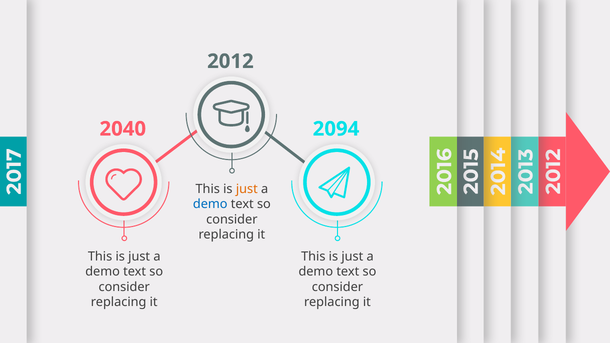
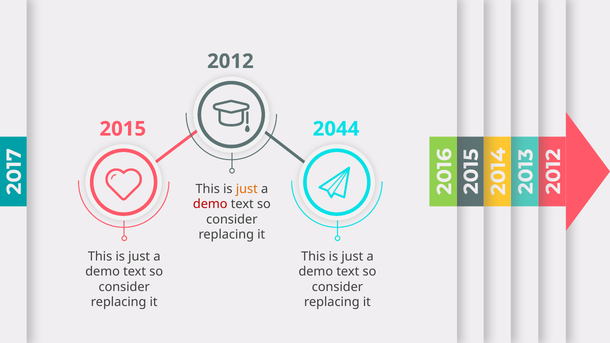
2040: 2040 -> 2015 (123, 129)
2094: 2094 -> 2044 (336, 129)
demo colour: blue -> red (210, 204)
